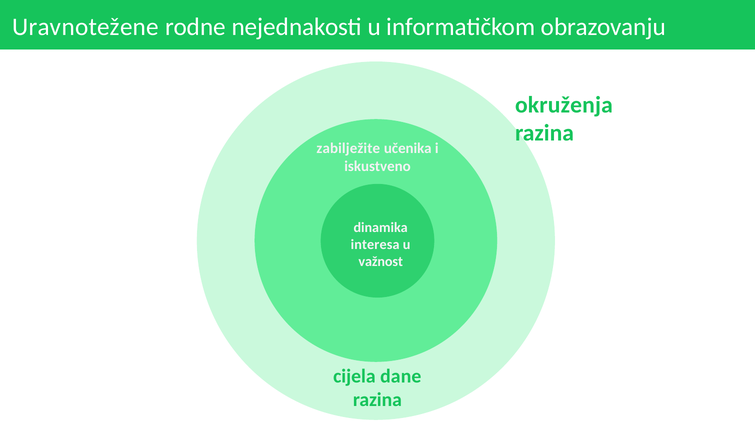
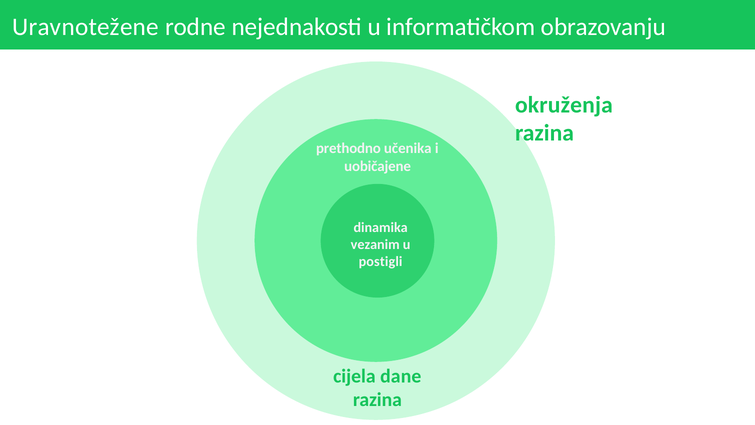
zabilježite: zabilježite -> prethodno (348, 148)
iskustveno: iskustveno -> uobičajene (378, 166)
interesa: interesa -> vezanim (375, 244)
važnost: važnost -> postigli (381, 261)
